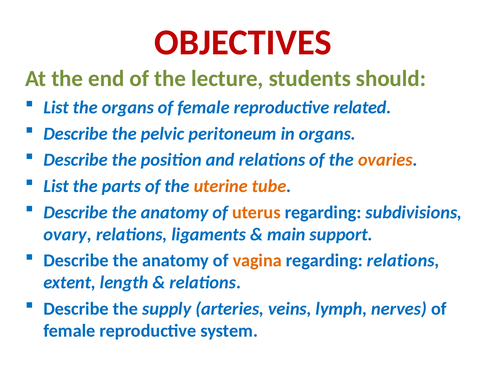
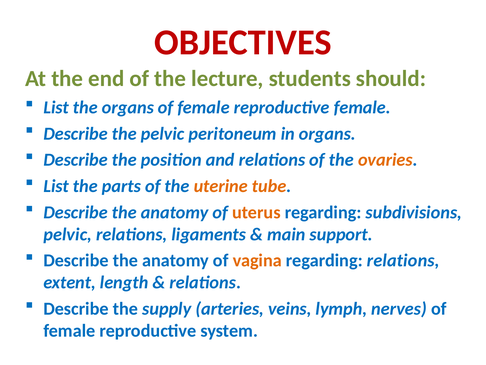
reproductive related: related -> female (362, 107)
ovary: ovary -> pelvic (68, 234)
